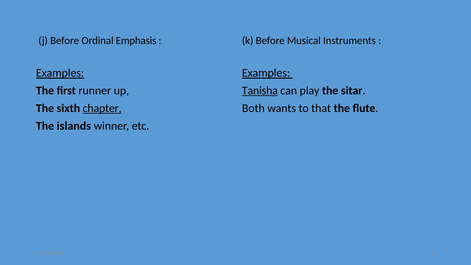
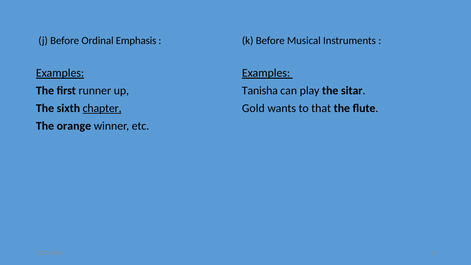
Tanisha underline: present -> none (260, 91)
Both: Both -> Gold (253, 108)
islands: islands -> orange (74, 126)
